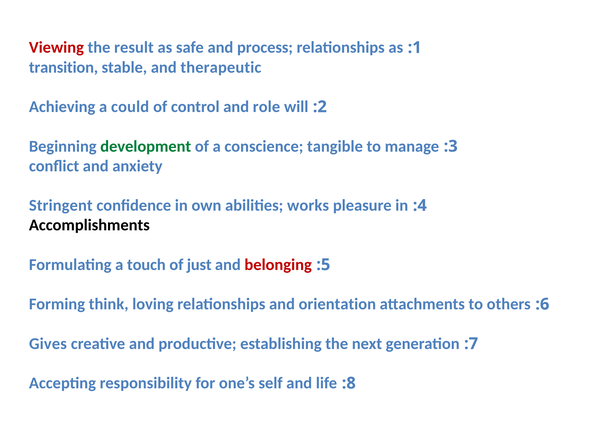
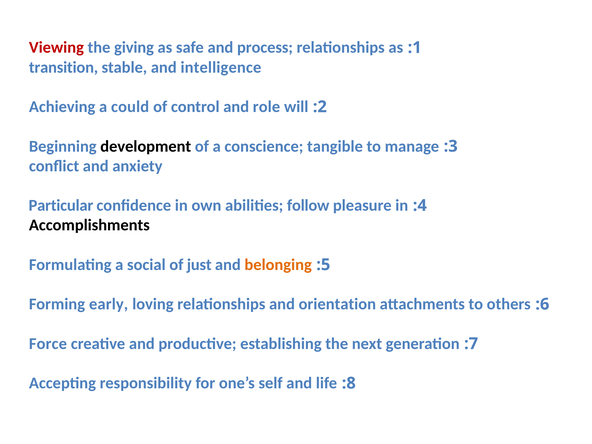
result: result -> giving (134, 48)
therapeutic: therapeutic -> intelligence (221, 67)
development colour: green -> black (146, 146)
Stringent: Stringent -> Particular (61, 205)
works: works -> follow (308, 205)
touch: touch -> social (146, 265)
belonging colour: red -> orange (278, 265)
think: think -> early (109, 304)
Gives: Gives -> Force (48, 344)
